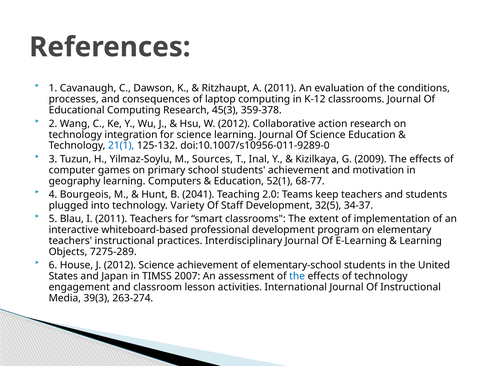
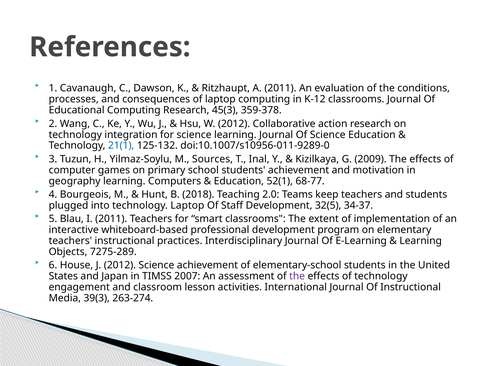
2041: 2041 -> 2018 (198, 194)
technology Variety: Variety -> Laptop (187, 205)
the colour: blue -> purple (297, 276)
